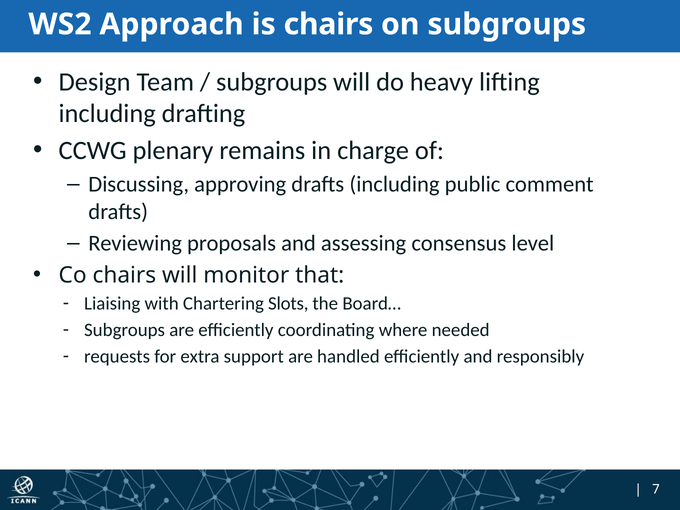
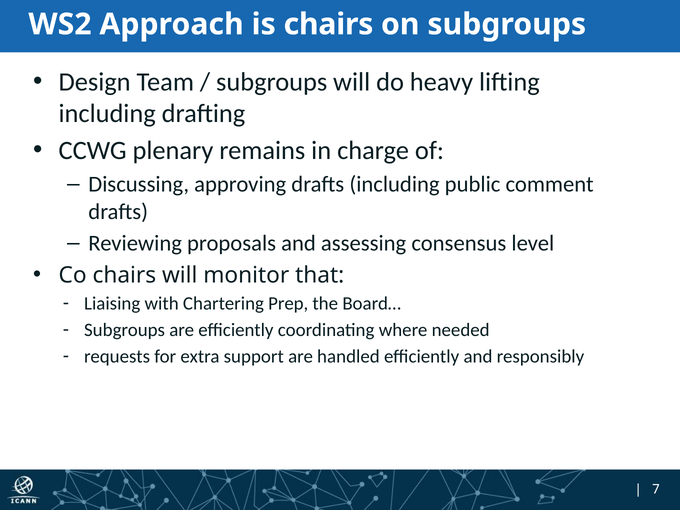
Slots: Slots -> Prep (288, 304)
